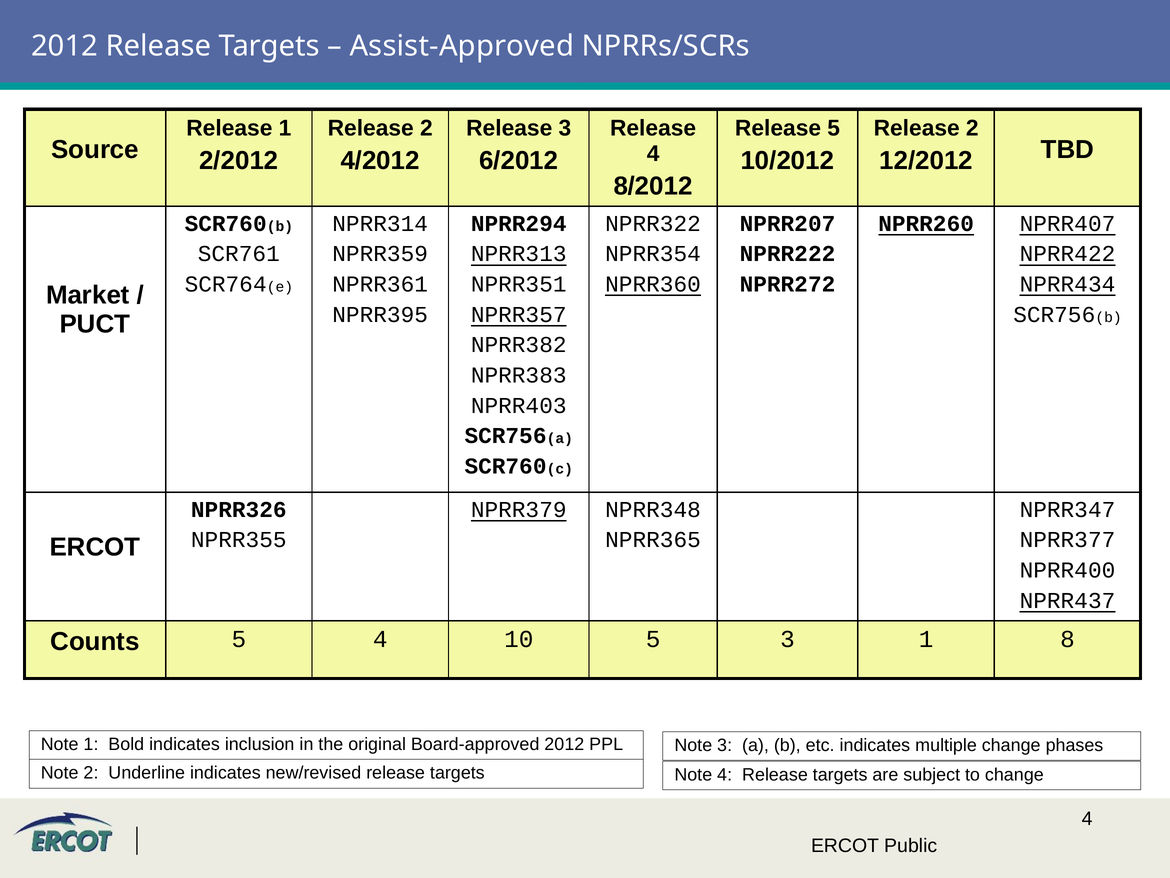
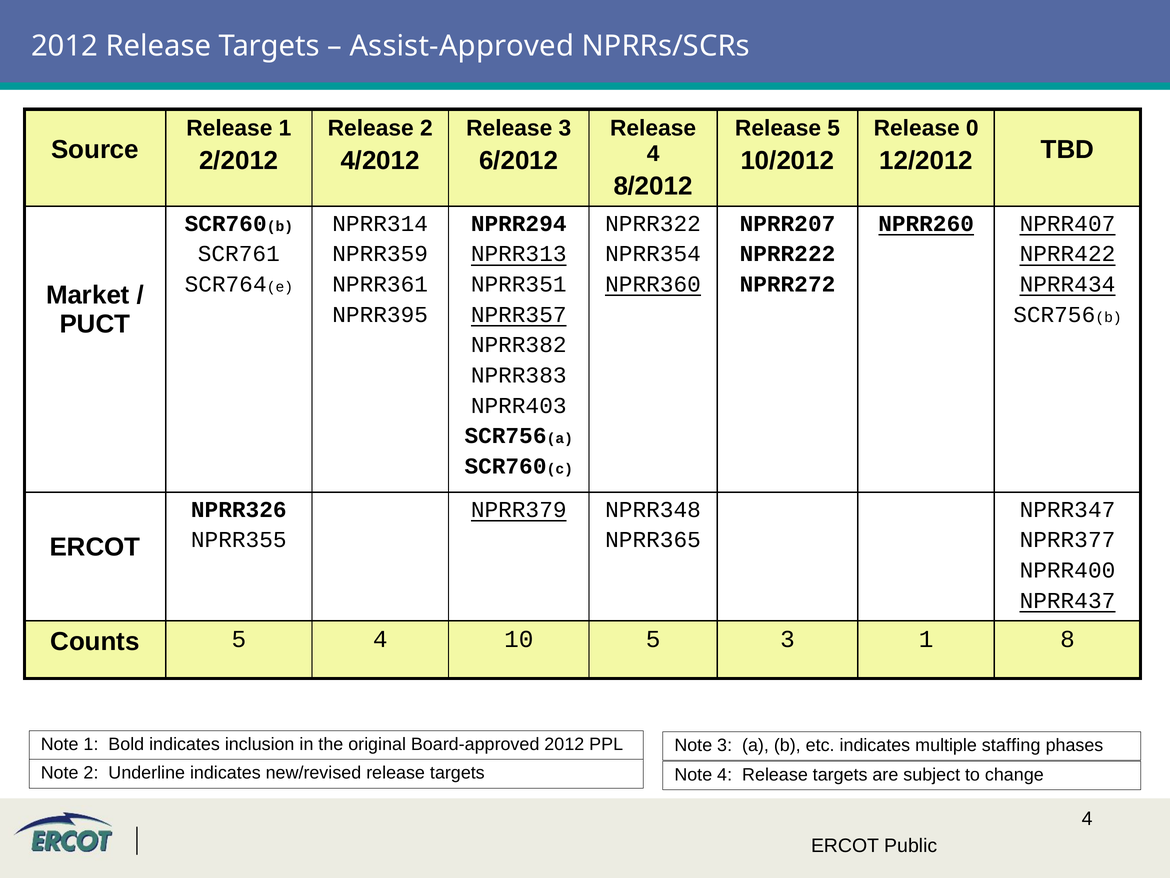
2: 2 -> 0 (972, 128)
multiple change: change -> staffing (1011, 745)
